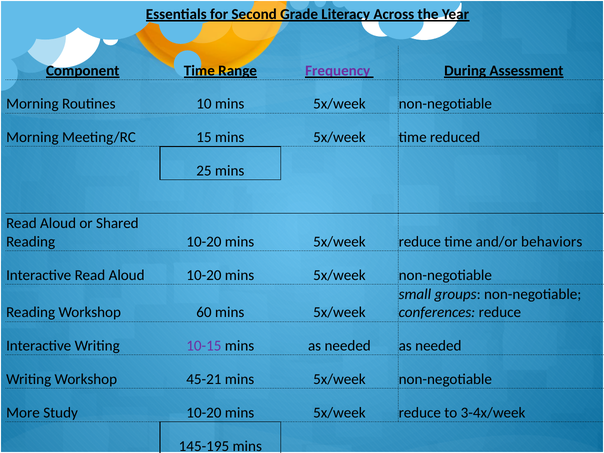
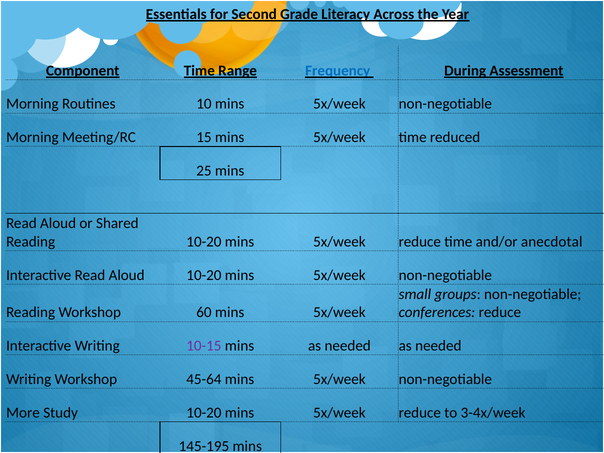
Frequency colour: purple -> blue (338, 71)
behaviors: behaviors -> anecdotal (552, 242)
45-21: 45-21 -> 45-64 (204, 379)
